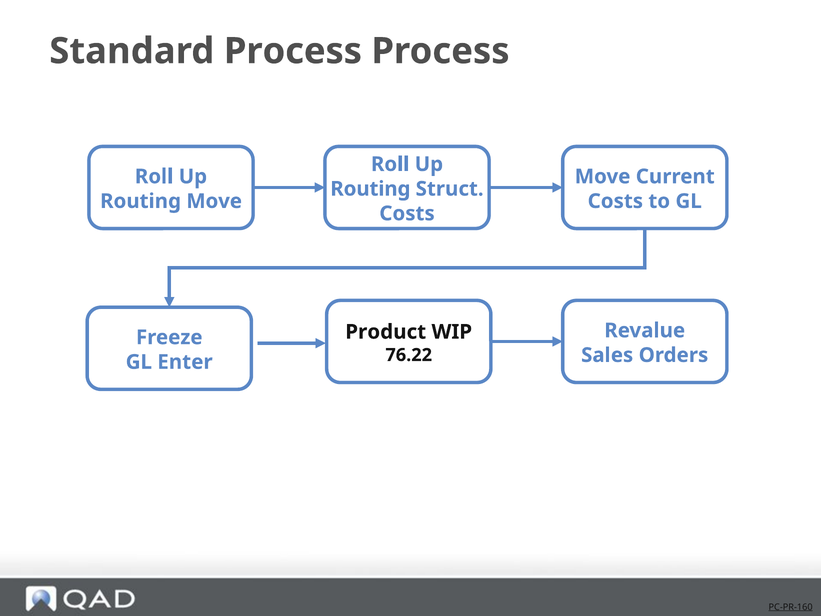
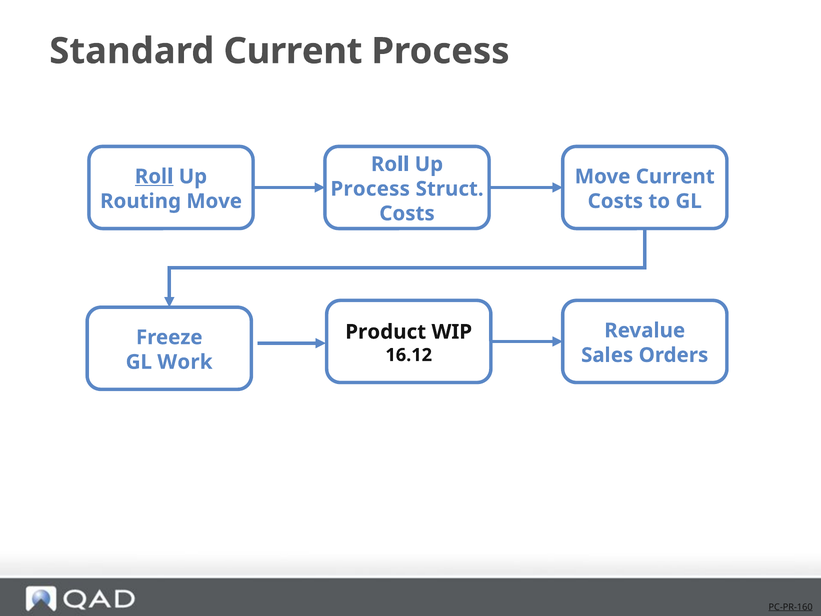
Standard Process: Process -> Current (293, 51)
Roll underline: none -> present (154, 176)
Routing: Routing -> Process (370, 189)
76.22: 76.22 -> 16.12 (409, 355)
Enter: Enter -> Work (185, 362)
